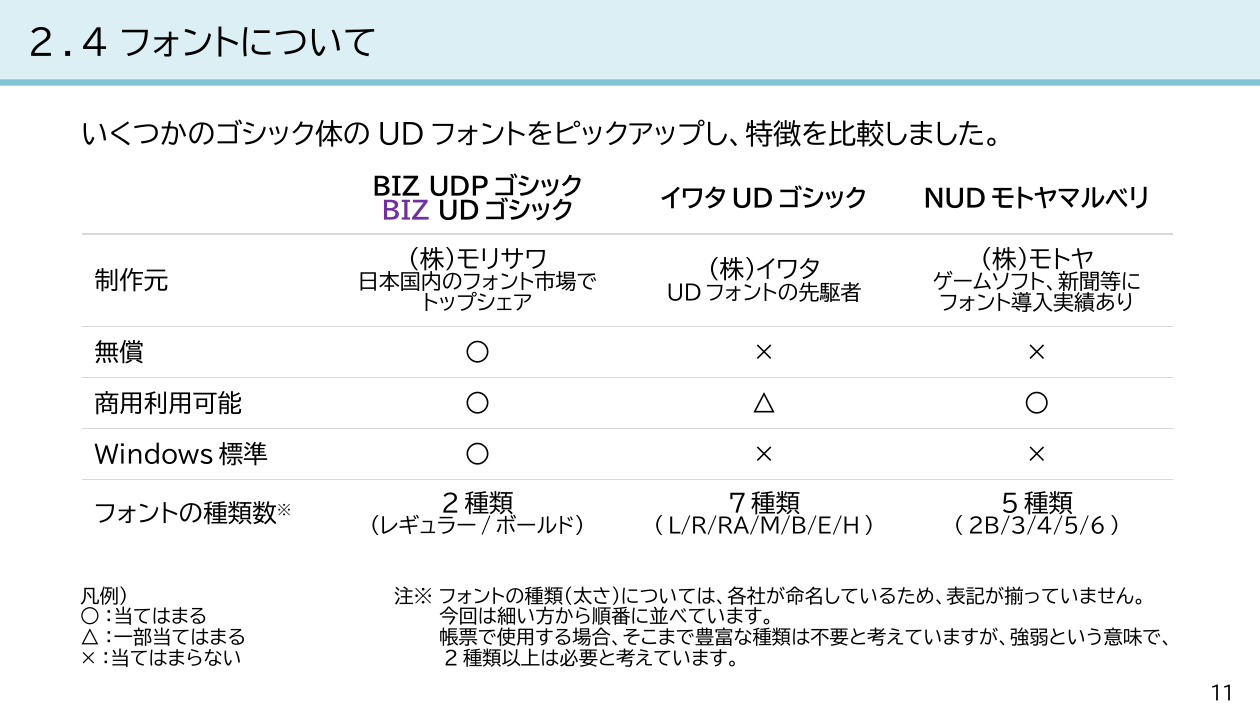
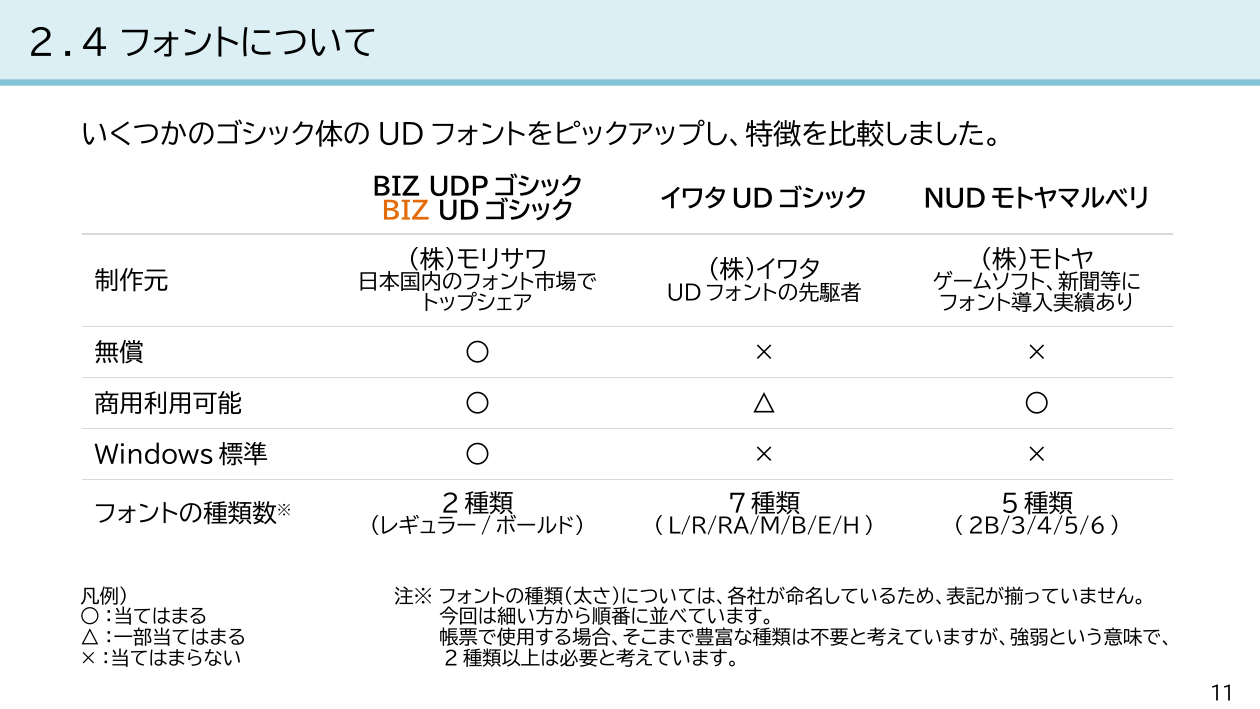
BIZ colour: purple -> orange (406, 211)
